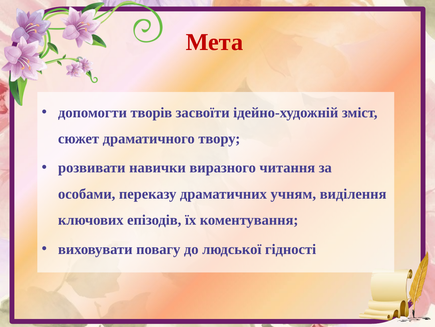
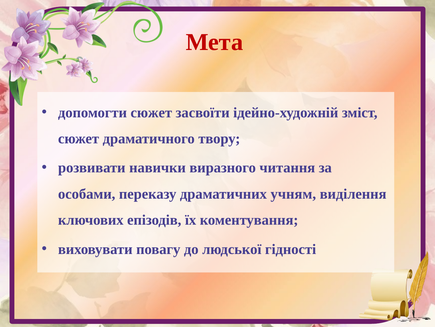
допомогти творів: творів -> сюжет (151, 112)
